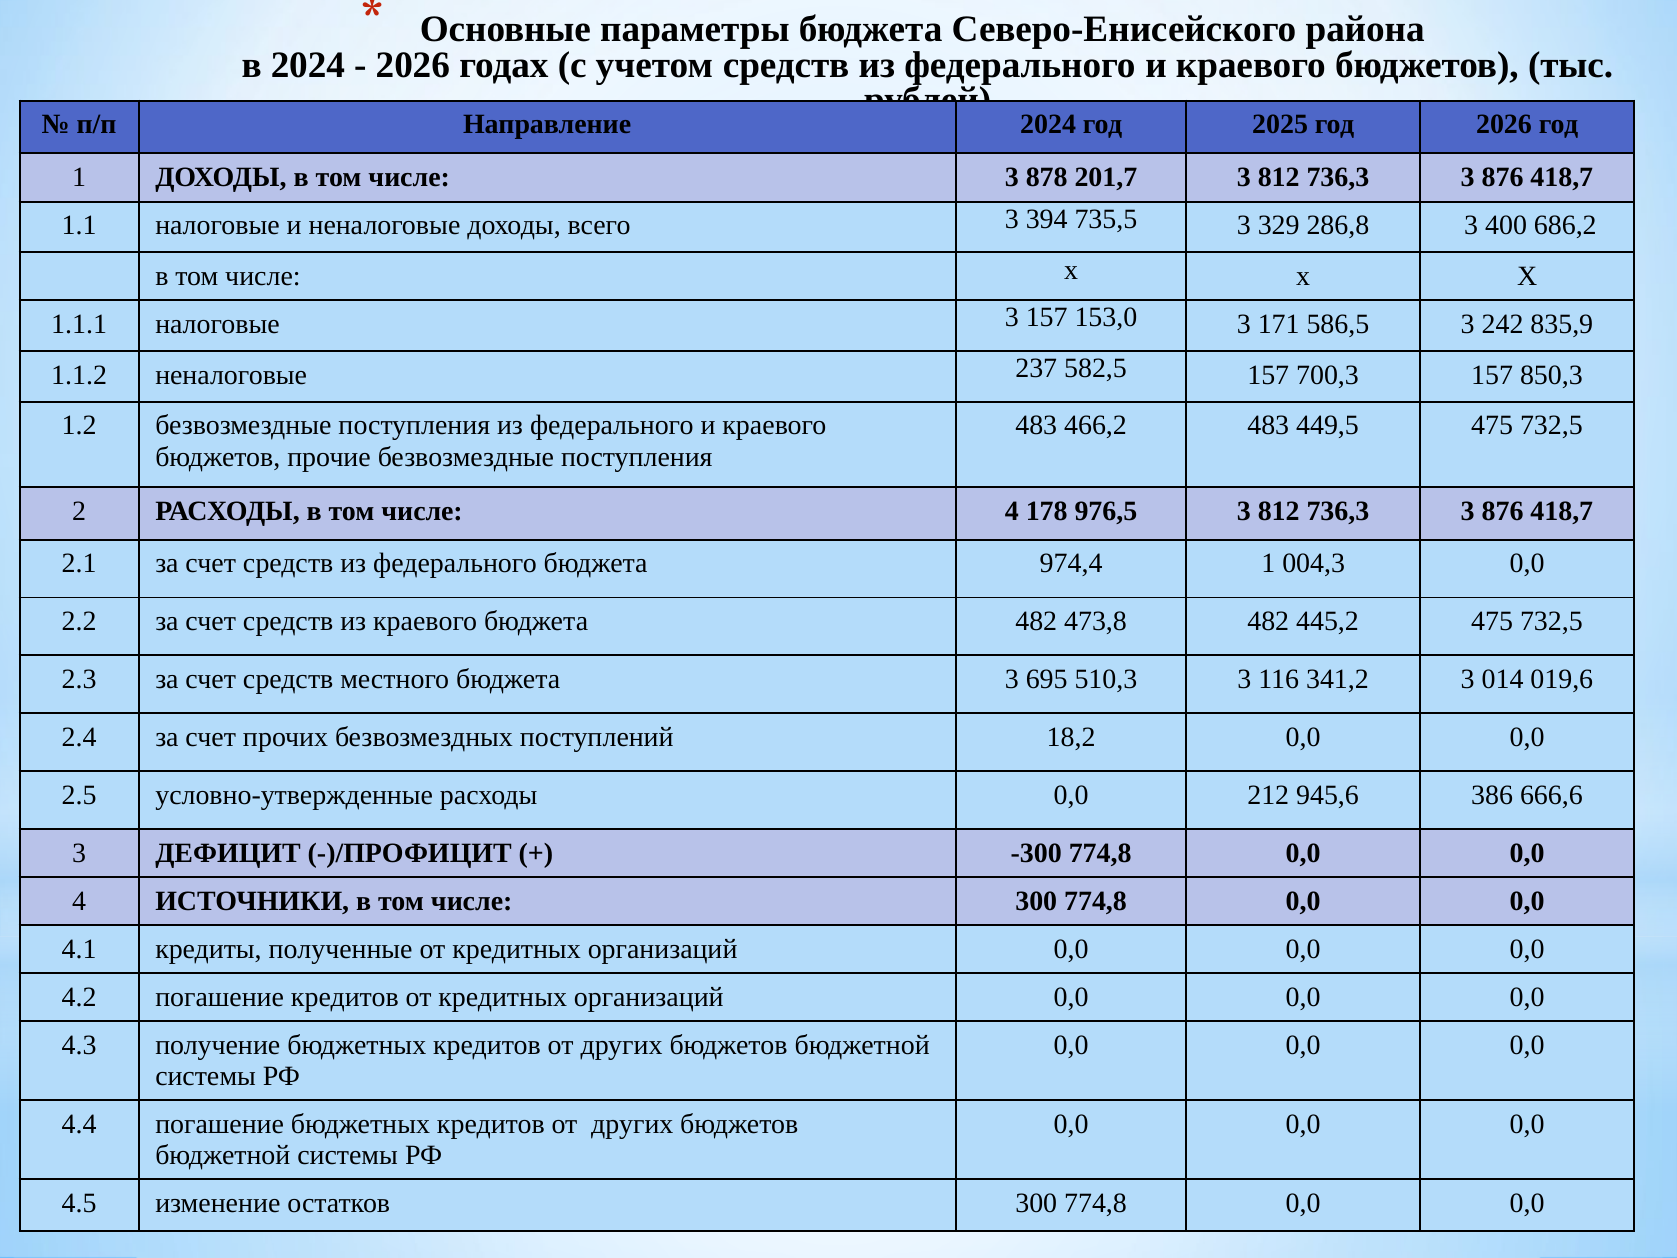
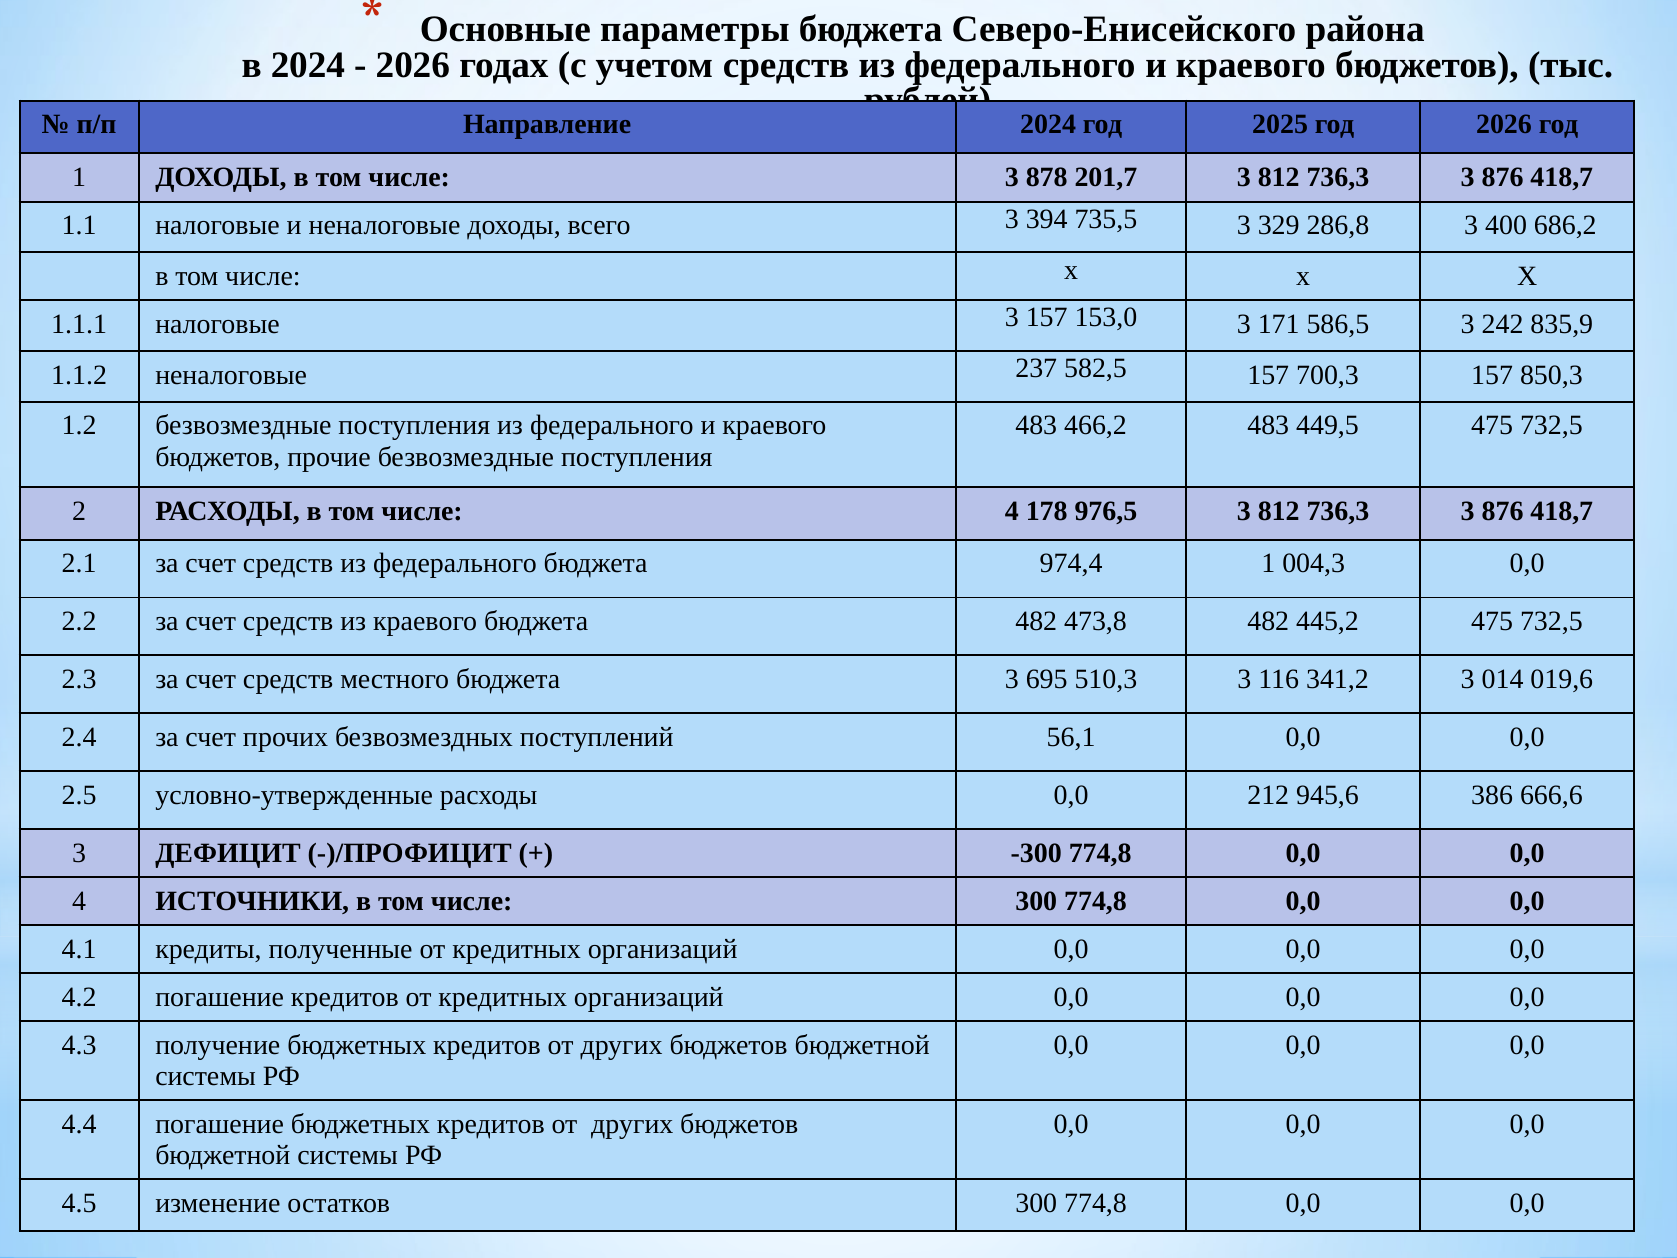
18,2: 18,2 -> 56,1 (1071, 737)
